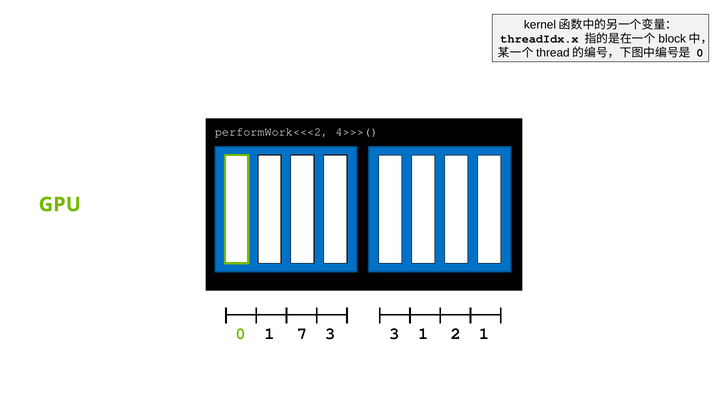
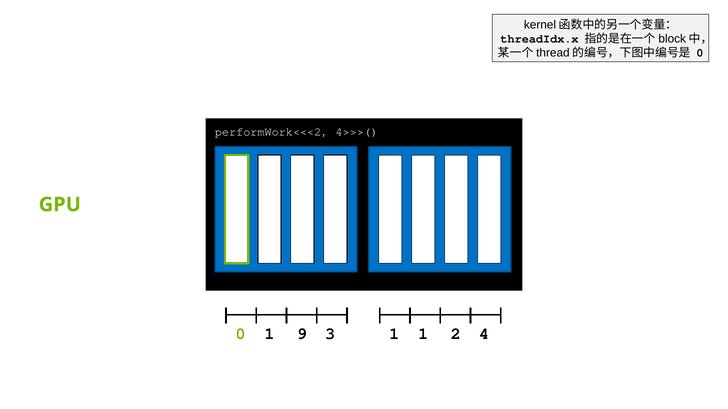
7: 7 -> 9 (302, 334)
3 3: 3 -> 1 (394, 334)
2 1: 1 -> 4 (484, 334)
